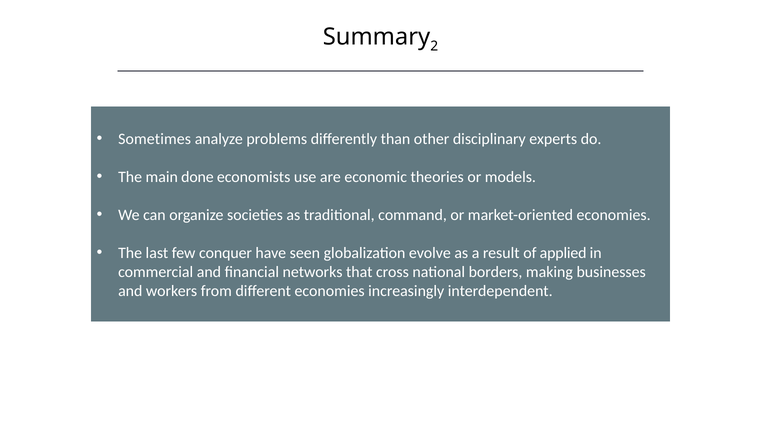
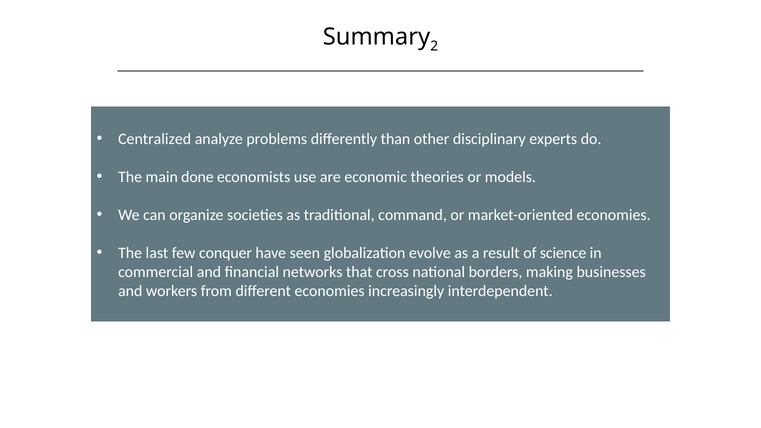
Sometimes: Sometimes -> Centralized (155, 139)
applied: applied -> science (563, 253)
